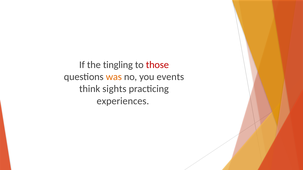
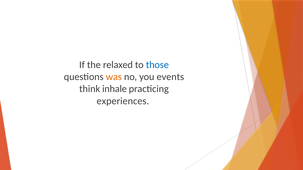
tingling: tingling -> relaxed (118, 65)
those colour: red -> blue (157, 65)
sights: sights -> inhale (115, 89)
